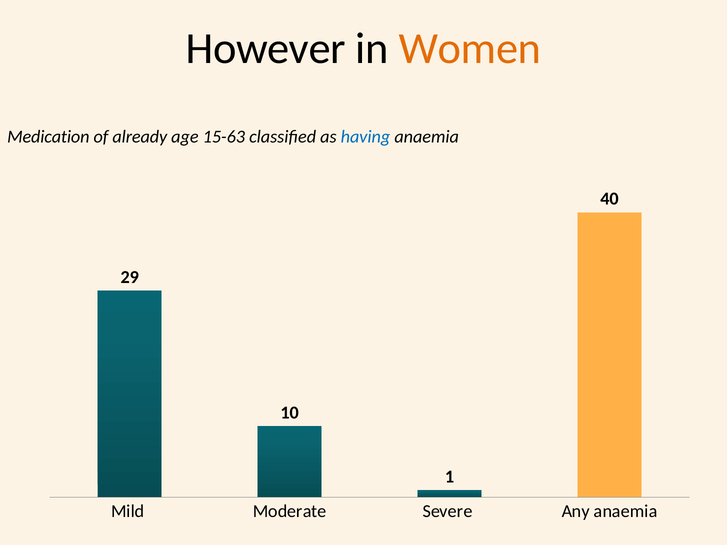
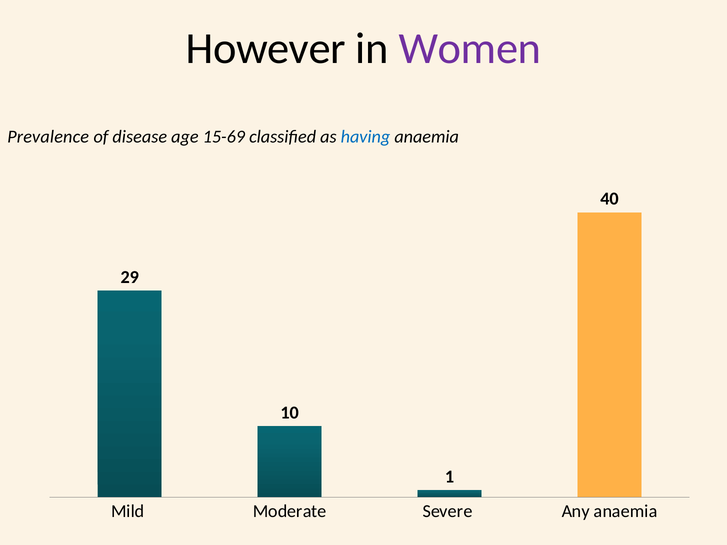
Women colour: orange -> purple (470, 49)
Medication: Medication -> Prevalence (48, 137)
already: already -> disease (140, 137)
15-63: 15-63 -> 15-69 (224, 137)
